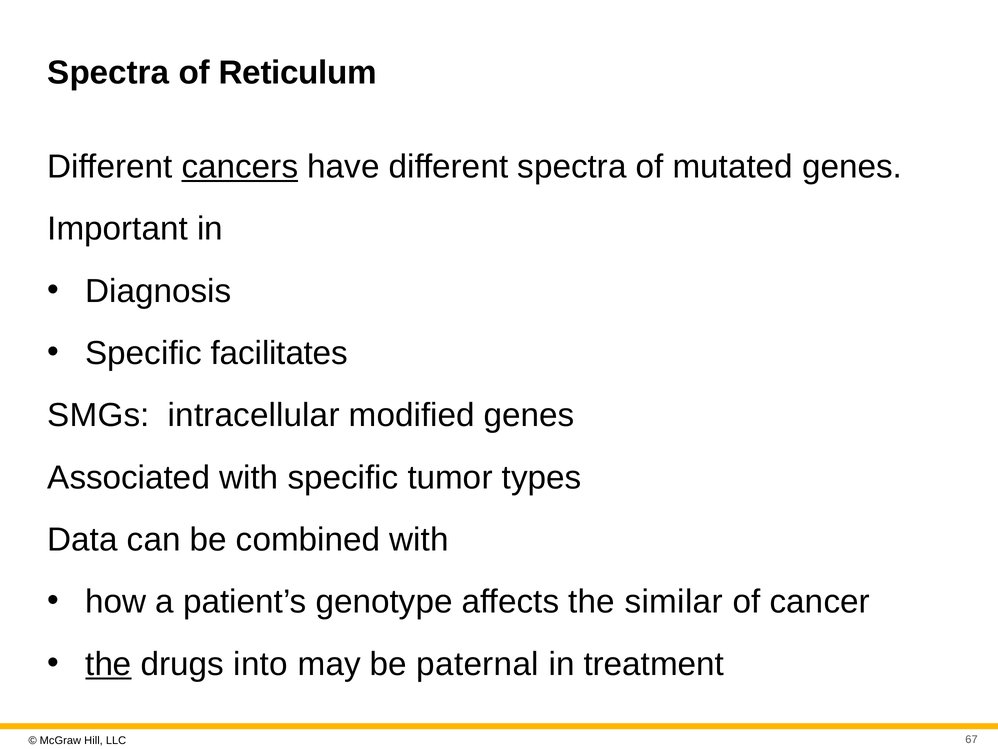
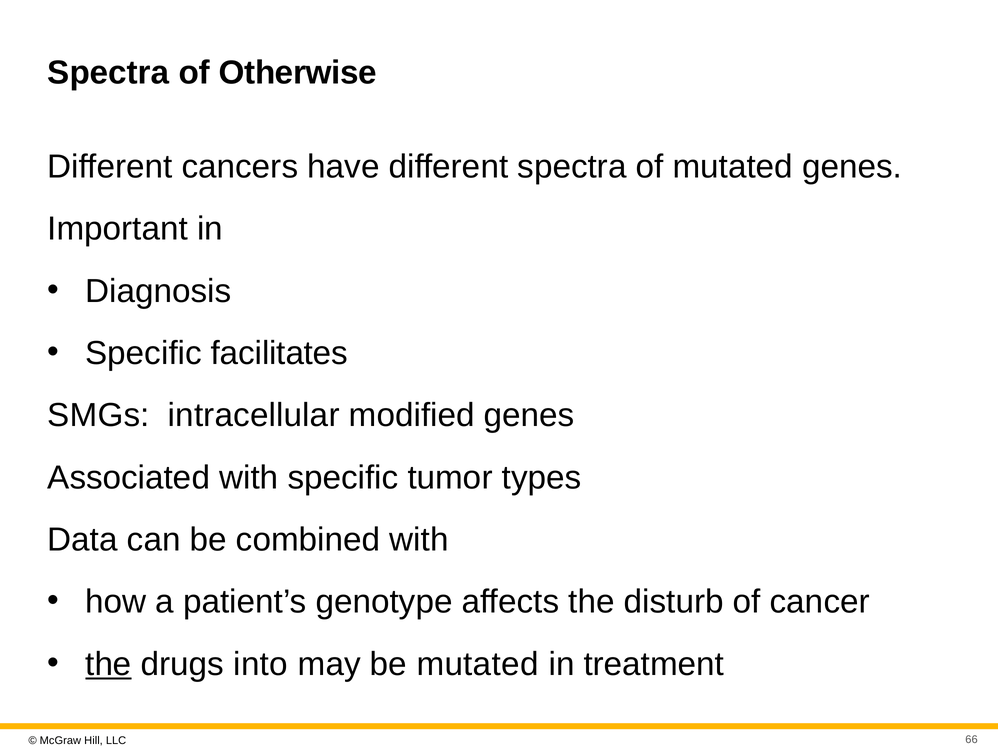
Reticulum: Reticulum -> Otherwise (298, 73)
cancers underline: present -> none (240, 167)
similar: similar -> disturb (674, 601)
be paternal: paternal -> mutated (478, 664)
67: 67 -> 66 (972, 739)
